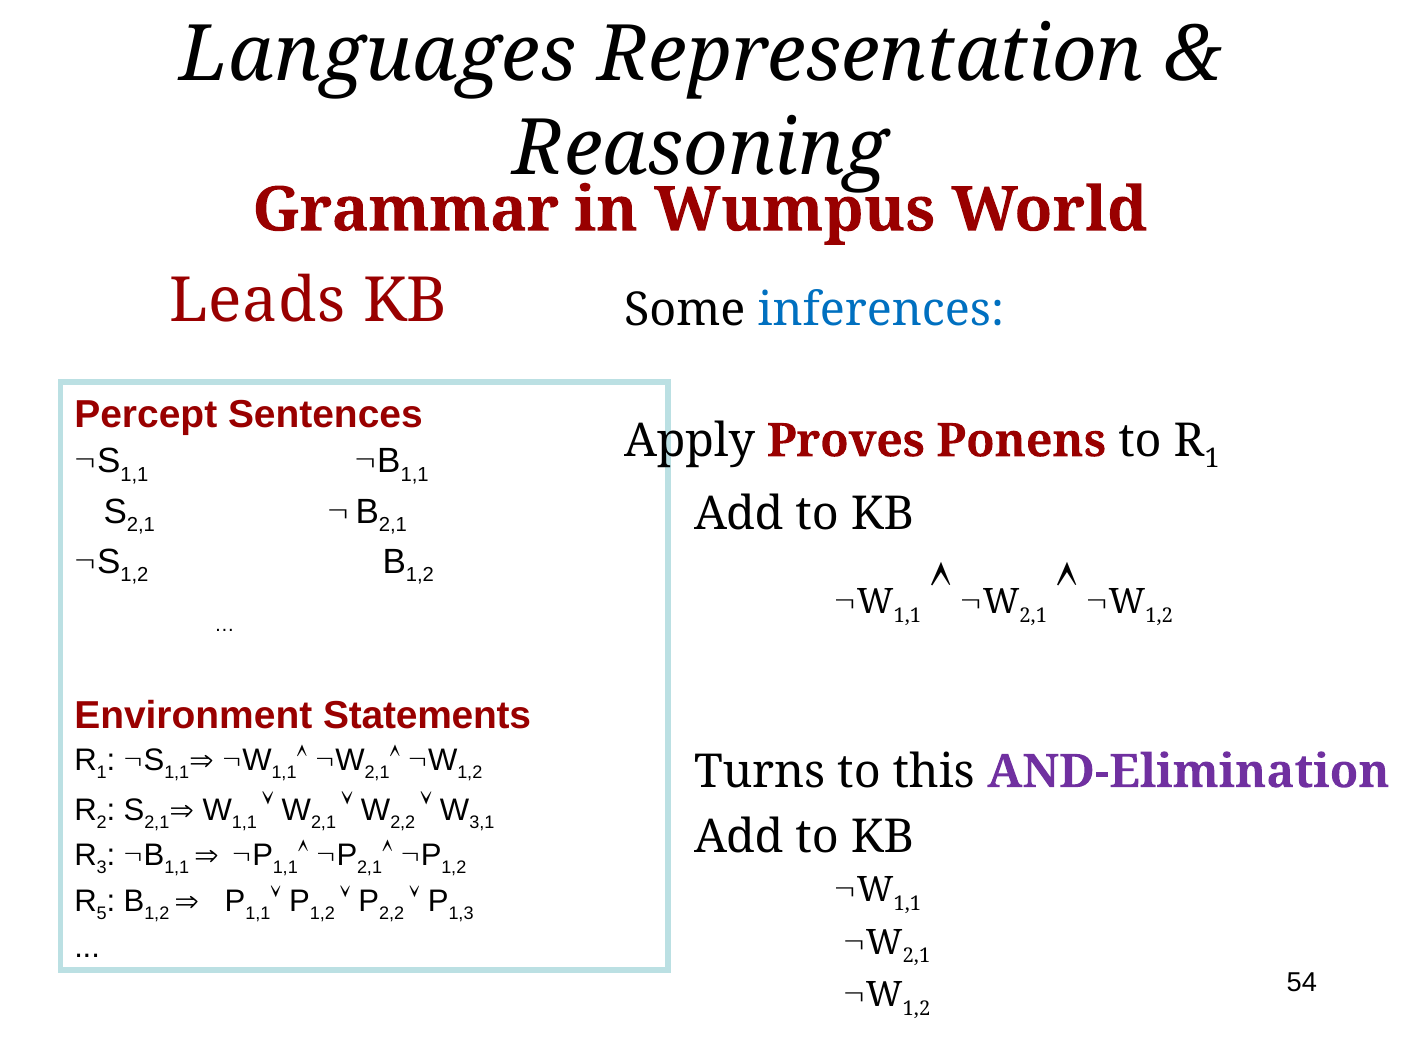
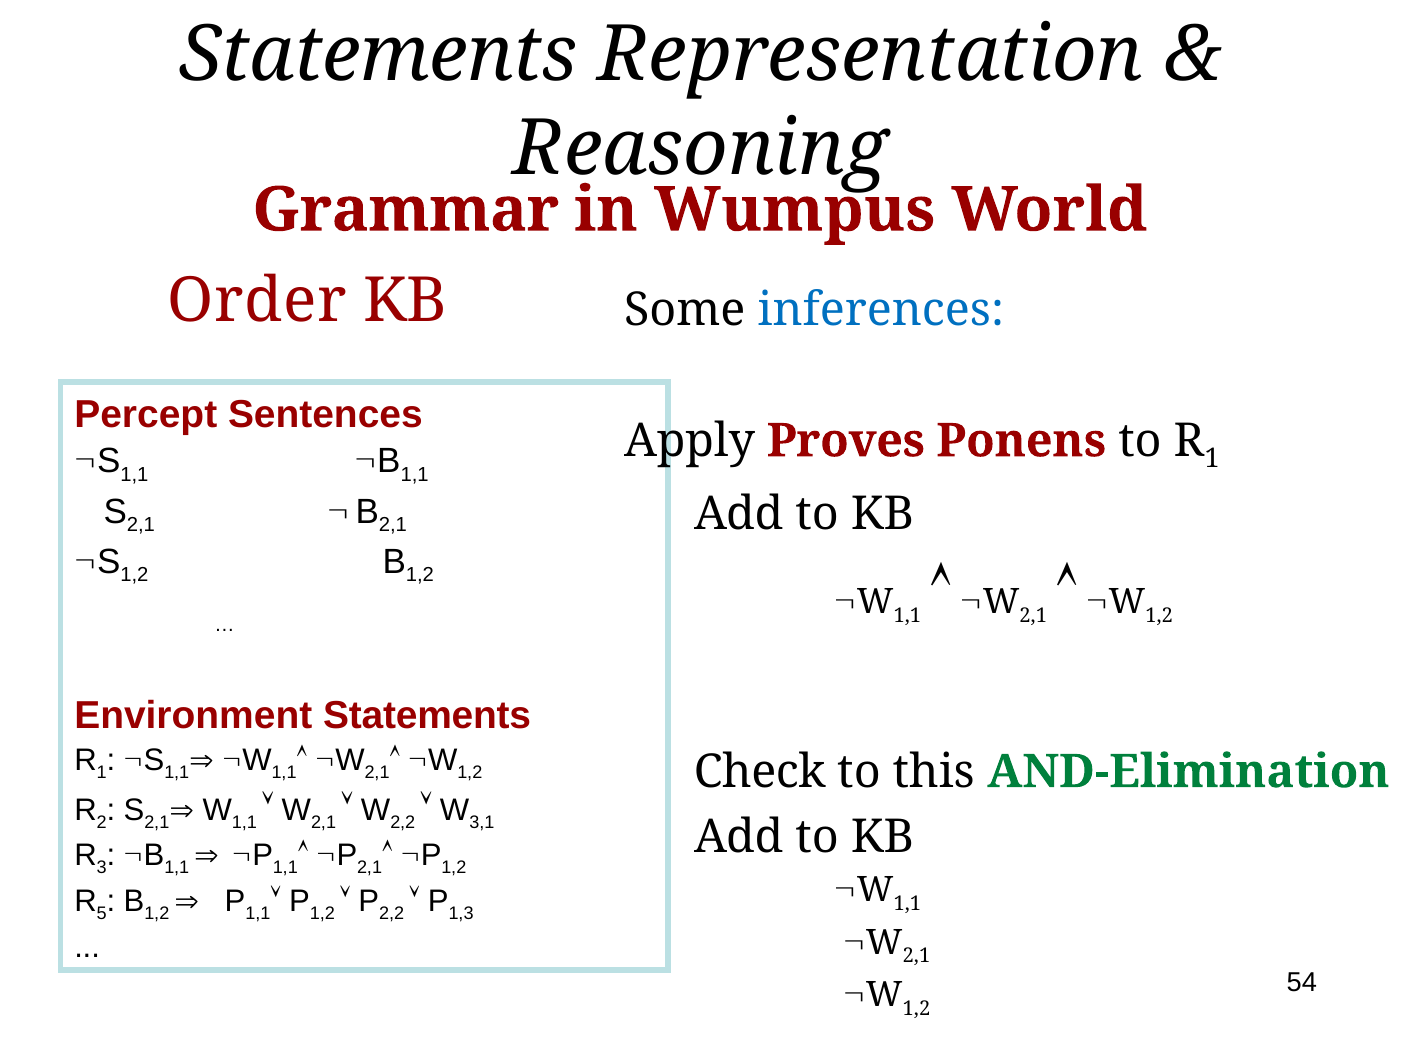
Languages: Languages -> Statements (379, 55)
Leads: Leads -> Order (257, 301)
Turns: Turns -> Check (760, 772)
AND-Elimination colour: purple -> green (1188, 772)
